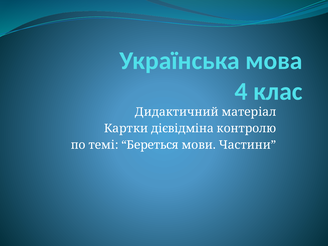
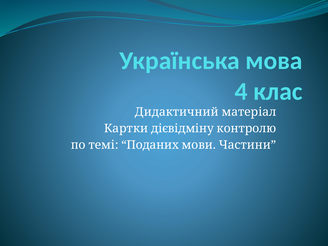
дієвідміна: дієвідміна -> дієвідміну (182, 128)
Береться: Береться -> Поданих (150, 145)
